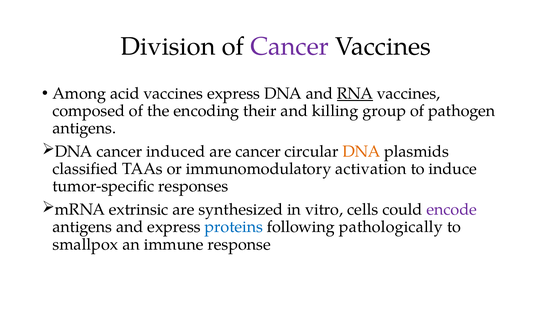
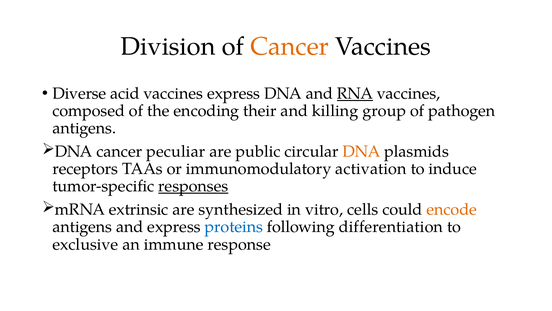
Cancer colour: purple -> orange (290, 46)
Among: Among -> Diverse (79, 93)
induced: induced -> peculiar (176, 151)
are cancer: cancer -> public (258, 151)
classified: classified -> receptors (85, 169)
responses underline: none -> present (193, 186)
encode colour: purple -> orange (452, 209)
pathologically: pathologically -> differentiation (391, 227)
smallpox: smallpox -> exclusive (85, 244)
